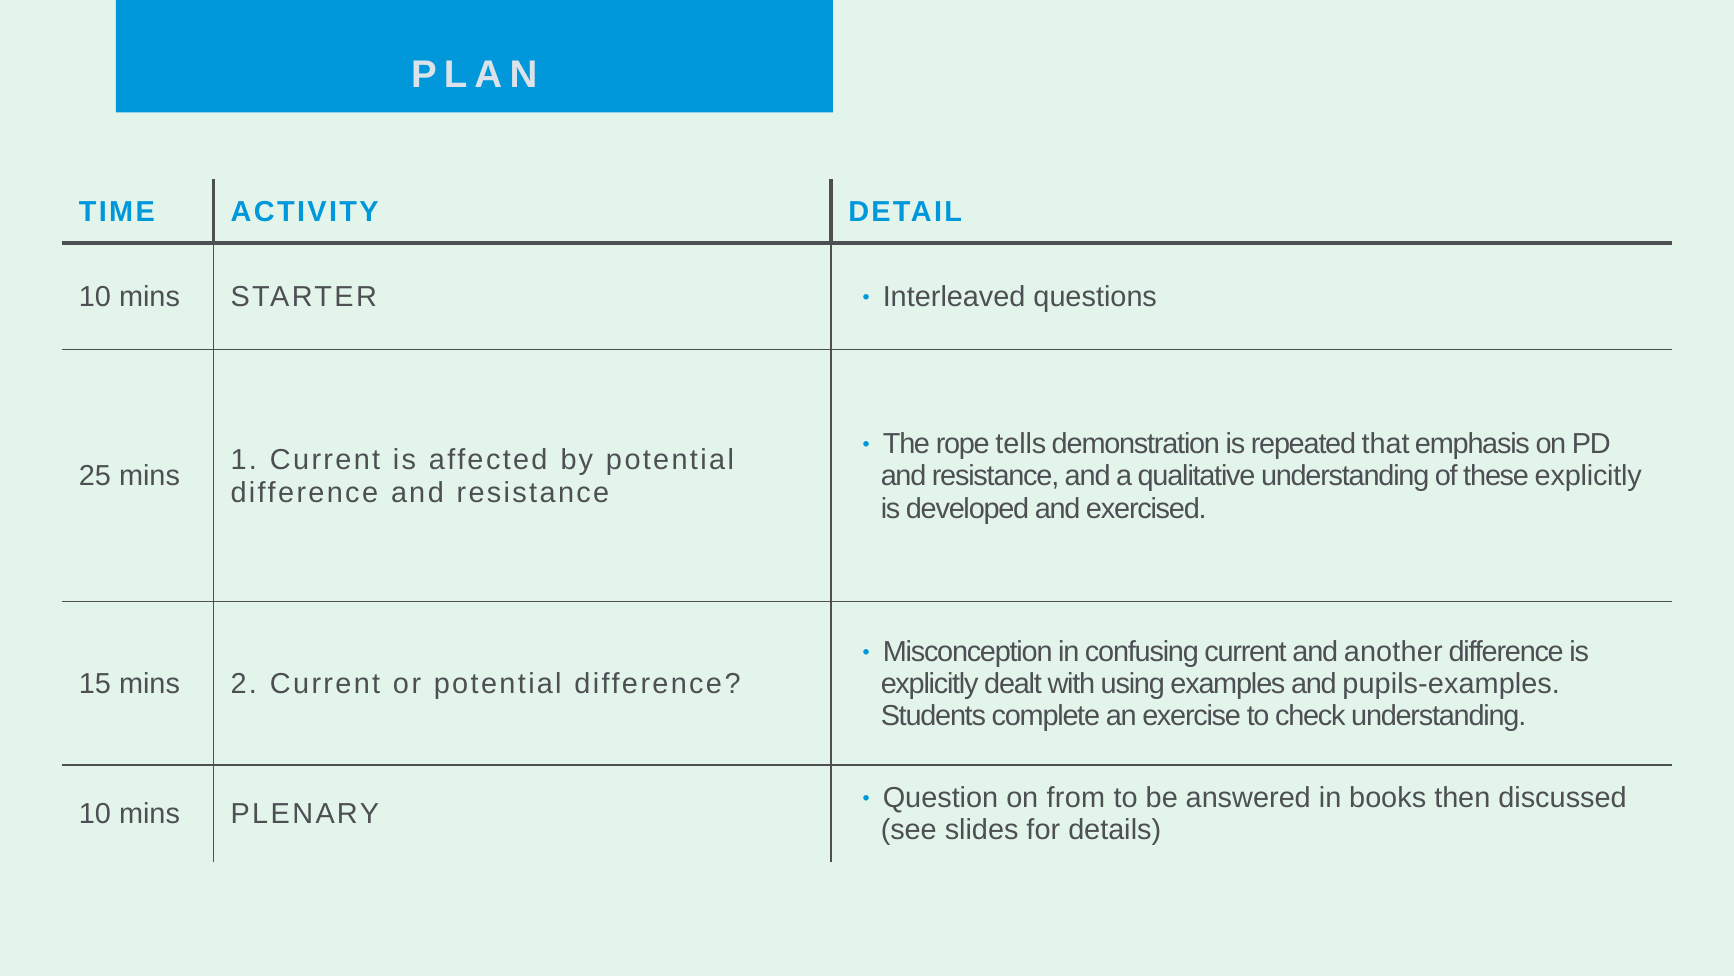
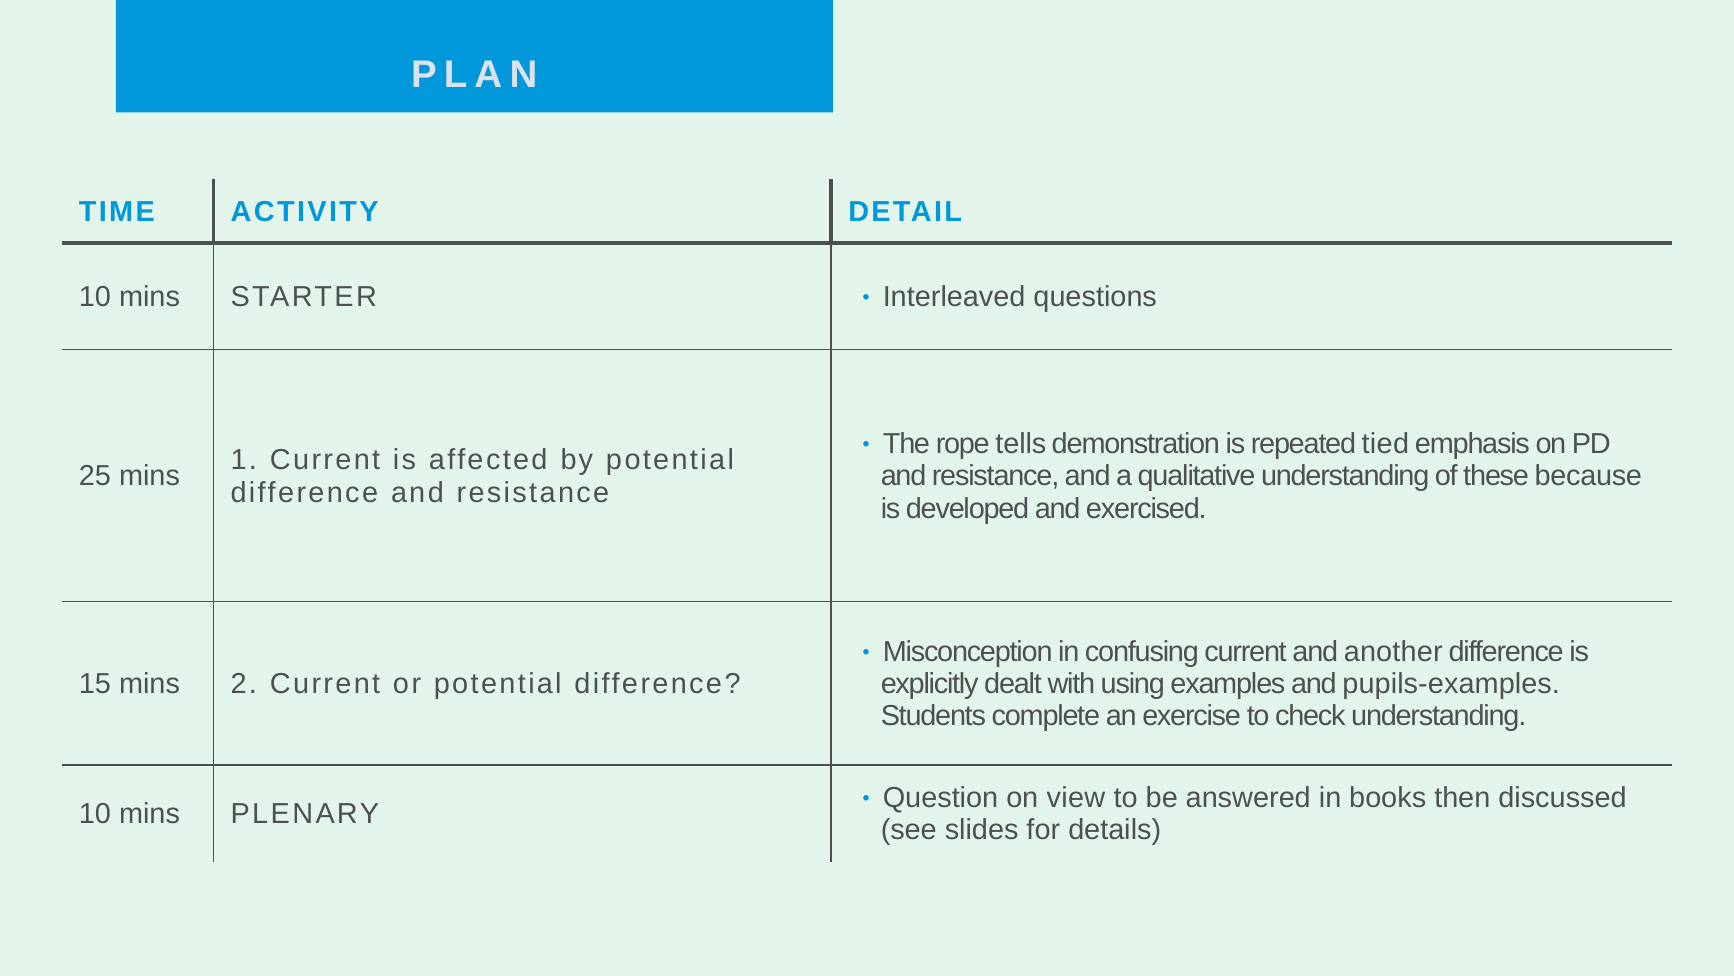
that: that -> tied (1385, 444)
these explicitly: explicitly -> because (1588, 476)
from: from -> view (1076, 797)
